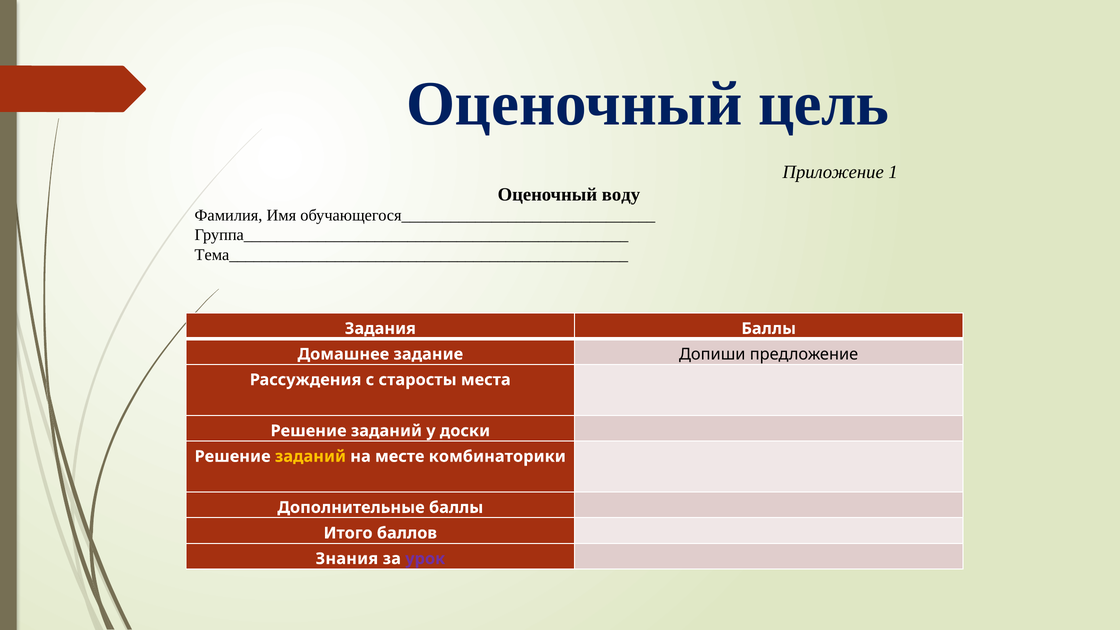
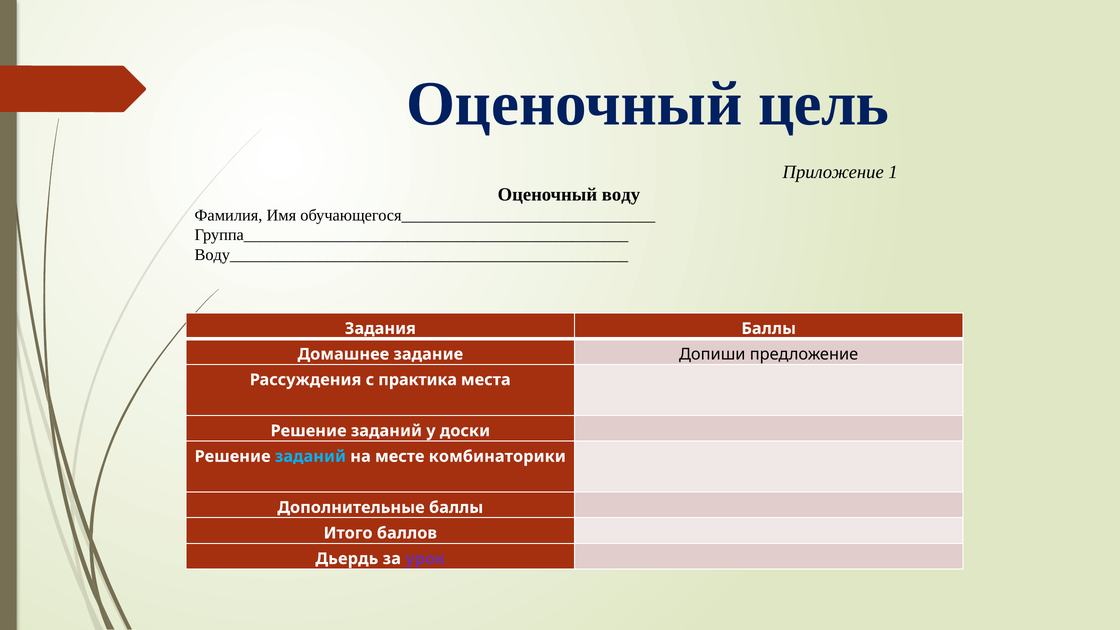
Тема_________________________________________________: Тема_________________________________________________ -> Воду_________________________________________________ (411, 255)
старосты: старосты -> практика (418, 380)
заданий colour: yellow -> light blue (310, 456)
Знания: Знания -> Дьердь (347, 559)
